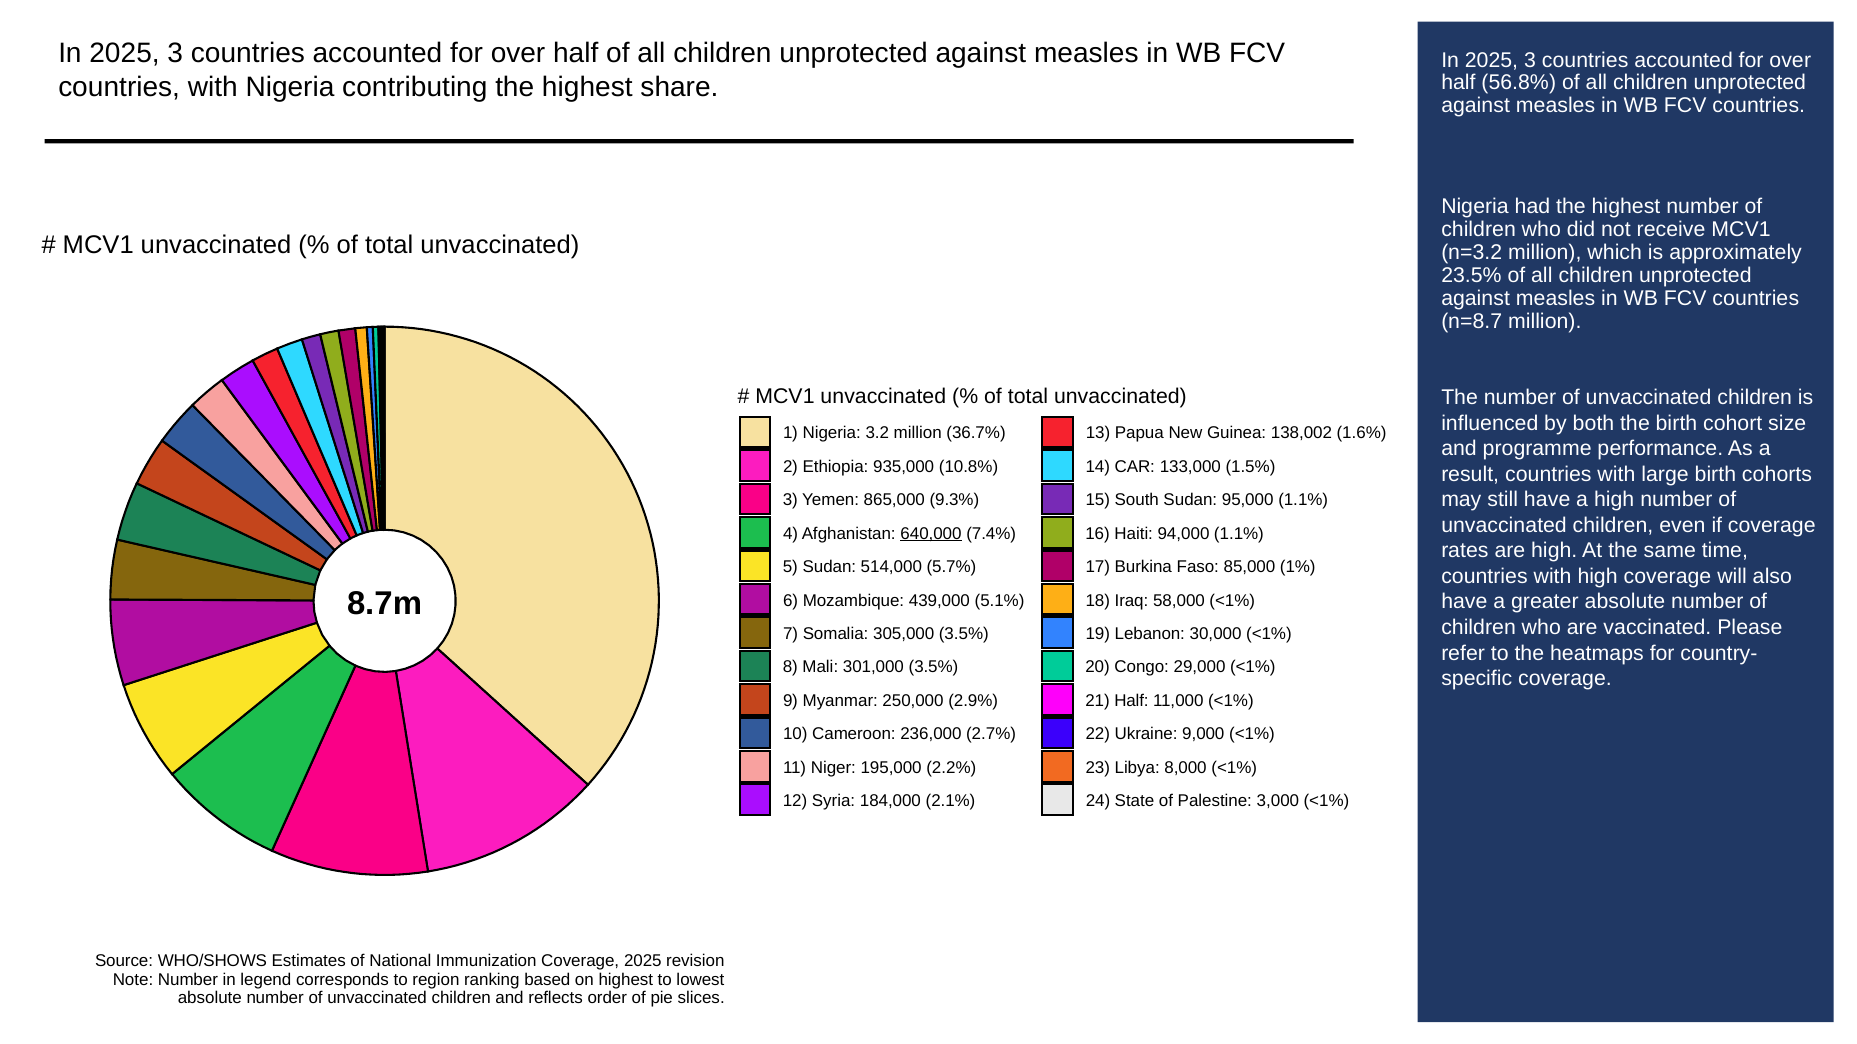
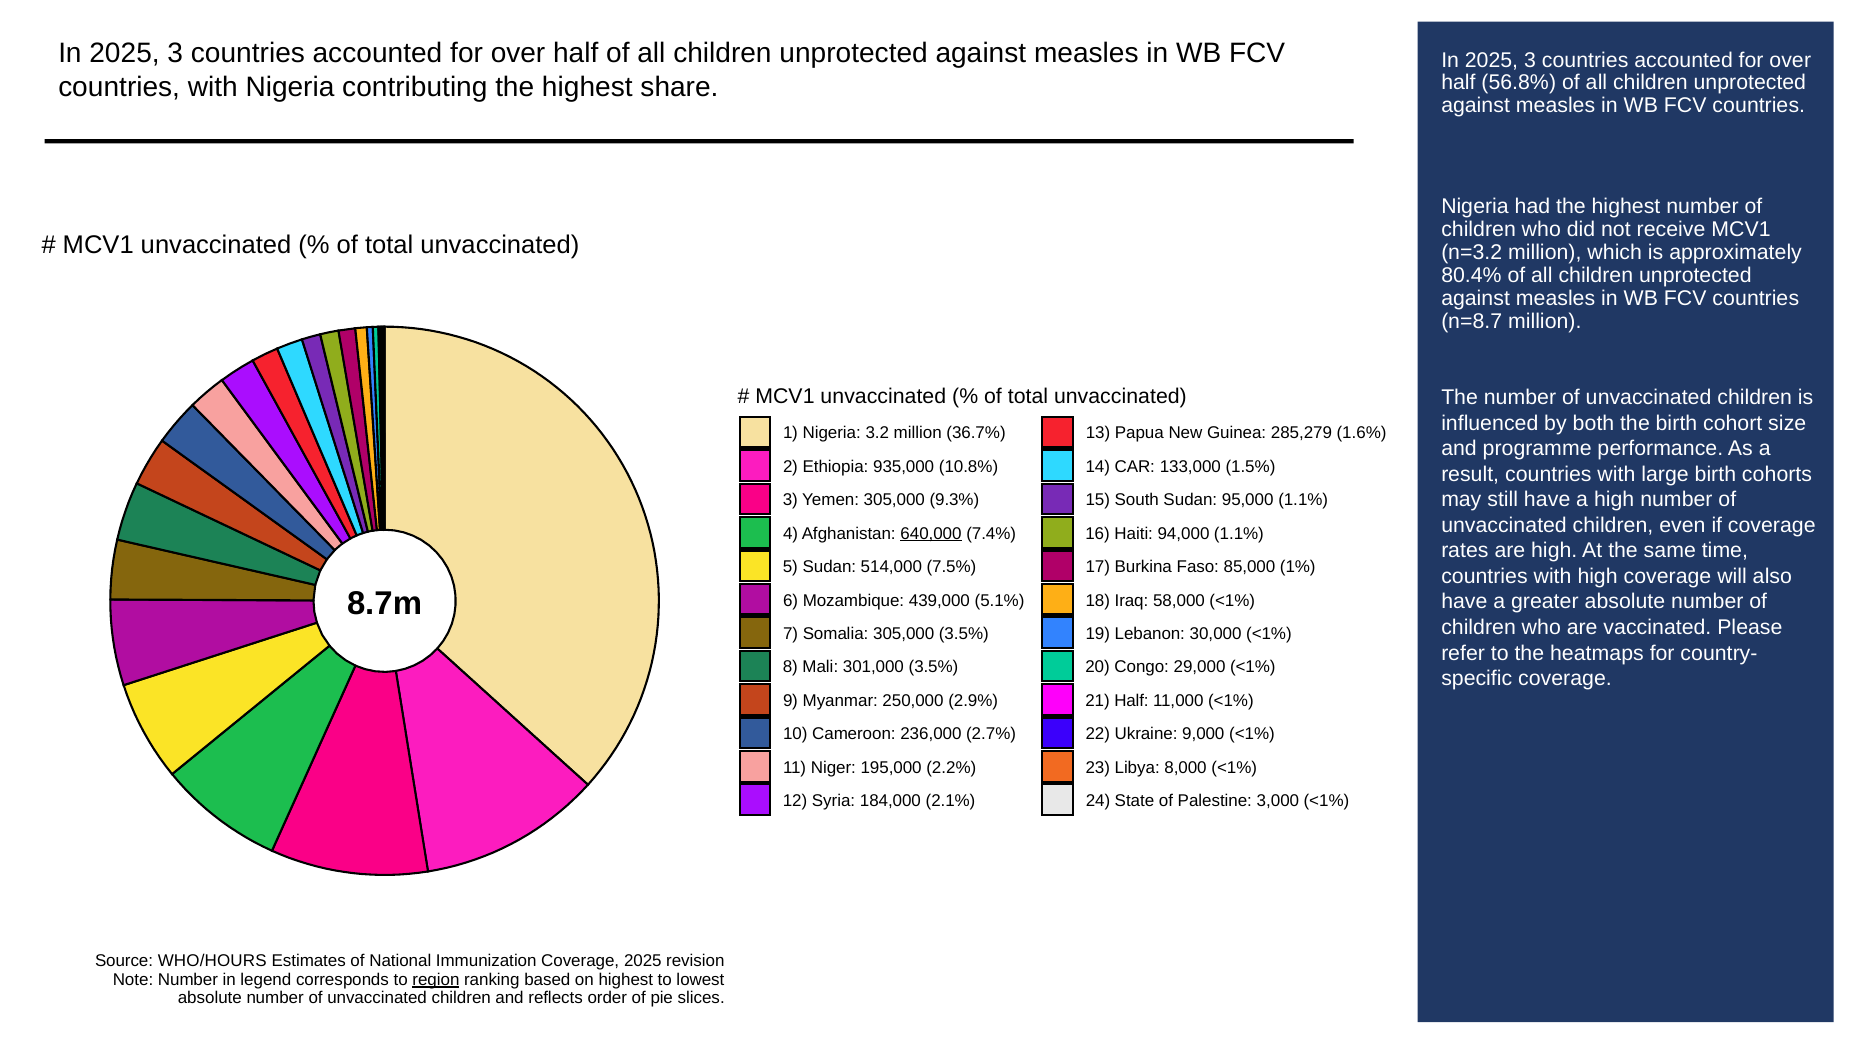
23.5%: 23.5% -> 80.4% (1471, 276)
138,002: 138,002 -> 285,279 (1301, 434)
Yemen 865,000: 865,000 -> 305,000 (894, 500)
5.7%: 5.7% -> 7.5% (951, 567)
WHO/SHOWS: WHO/SHOWS -> WHO/HOURS (212, 962)
region underline: none -> present (436, 980)
